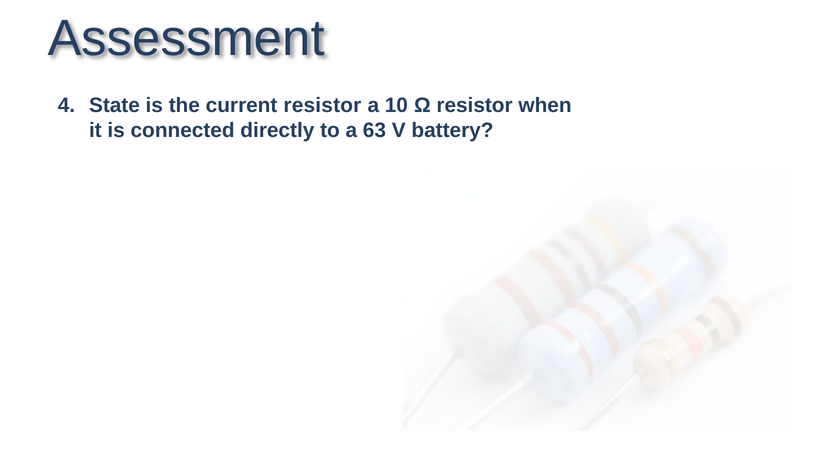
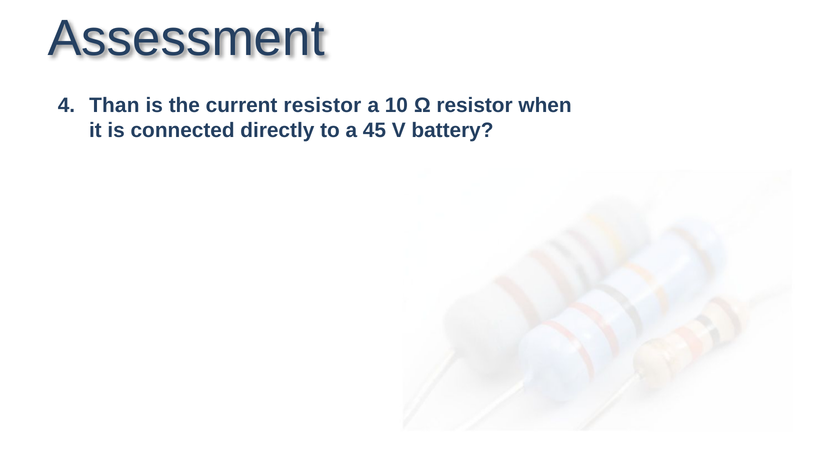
State: State -> Than (114, 105)
63: 63 -> 45 (374, 130)
